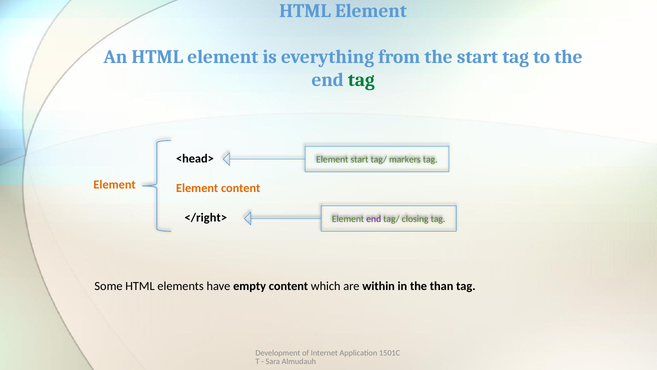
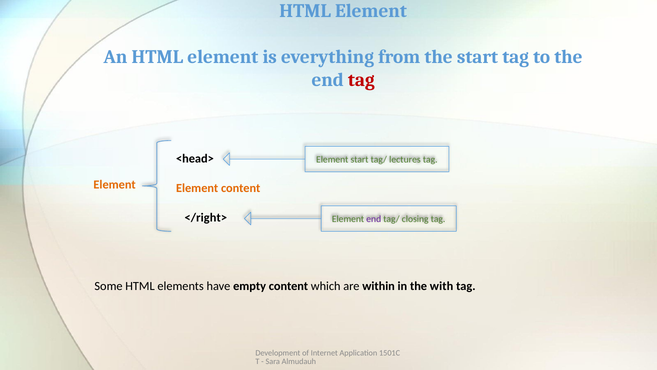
tag colour: green -> red (361, 80)
markers: markers -> lectures (405, 160)
than: than -> with (442, 286)
